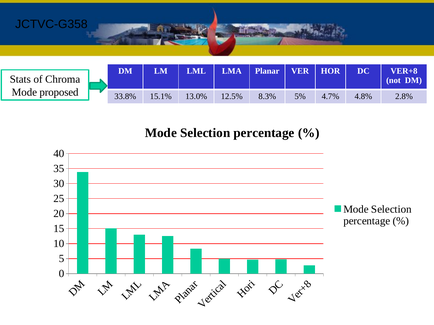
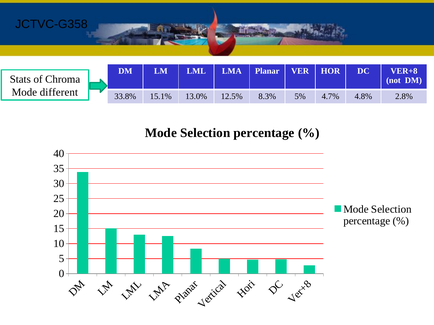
proposed: proposed -> different (59, 92)
